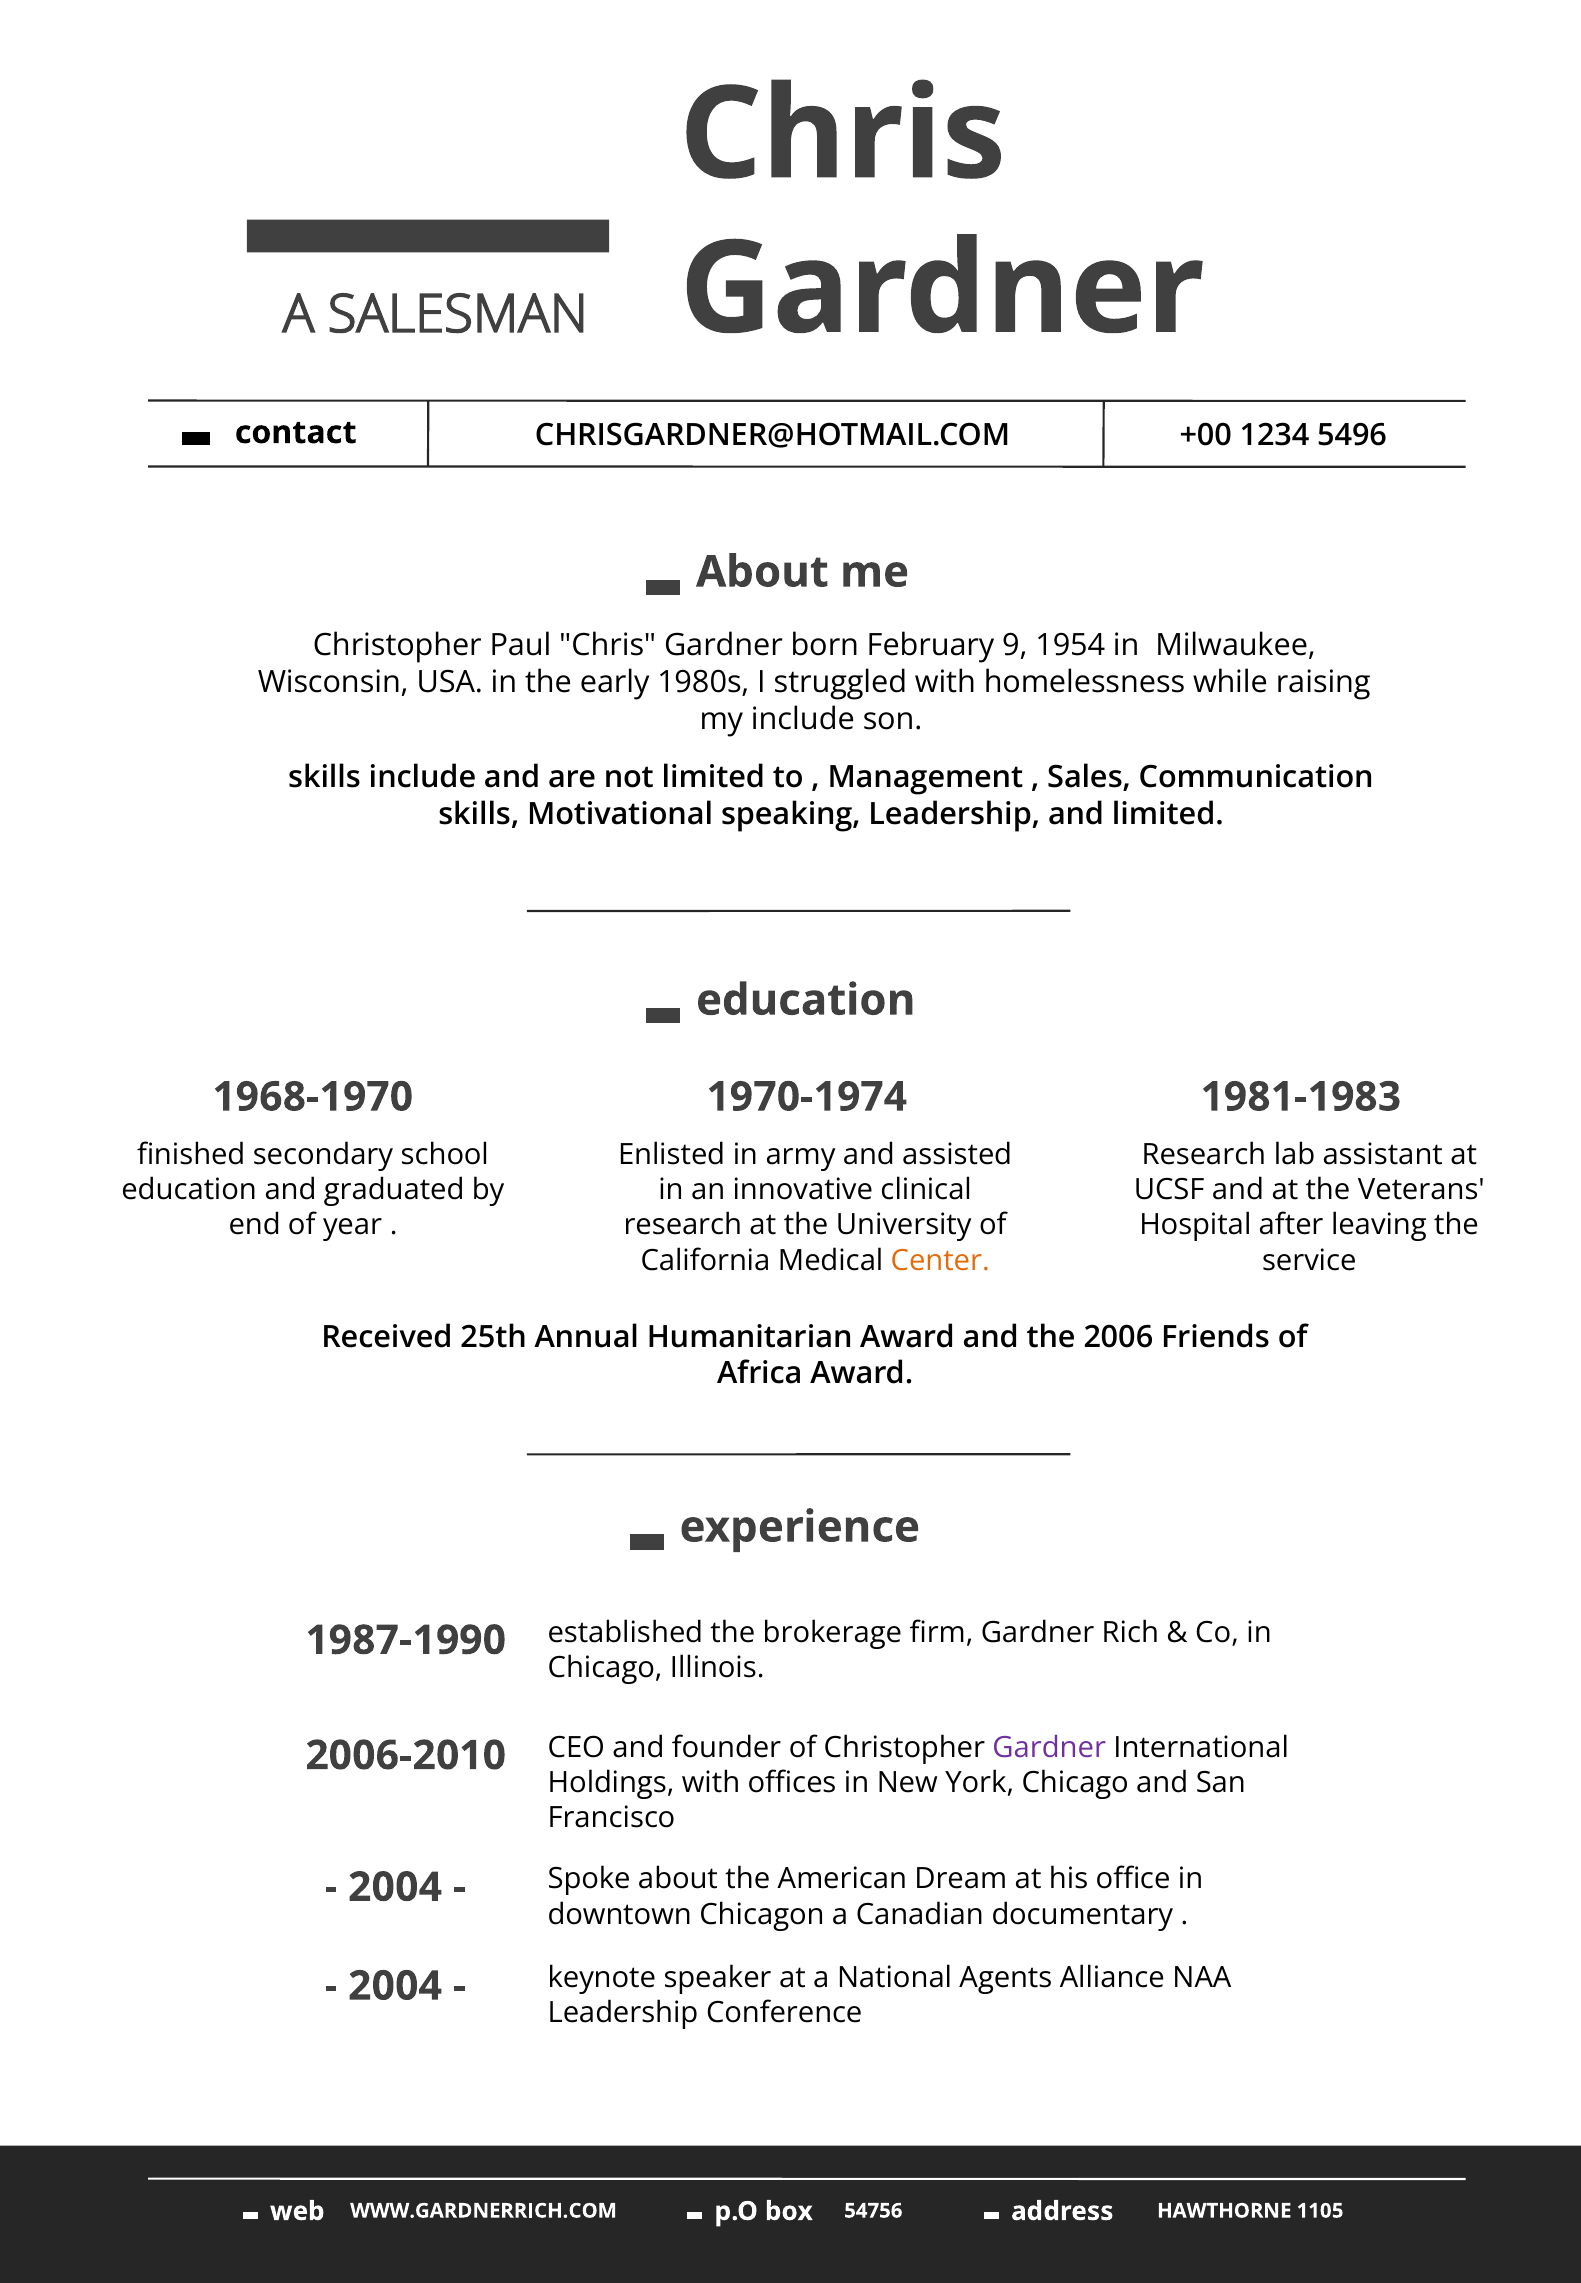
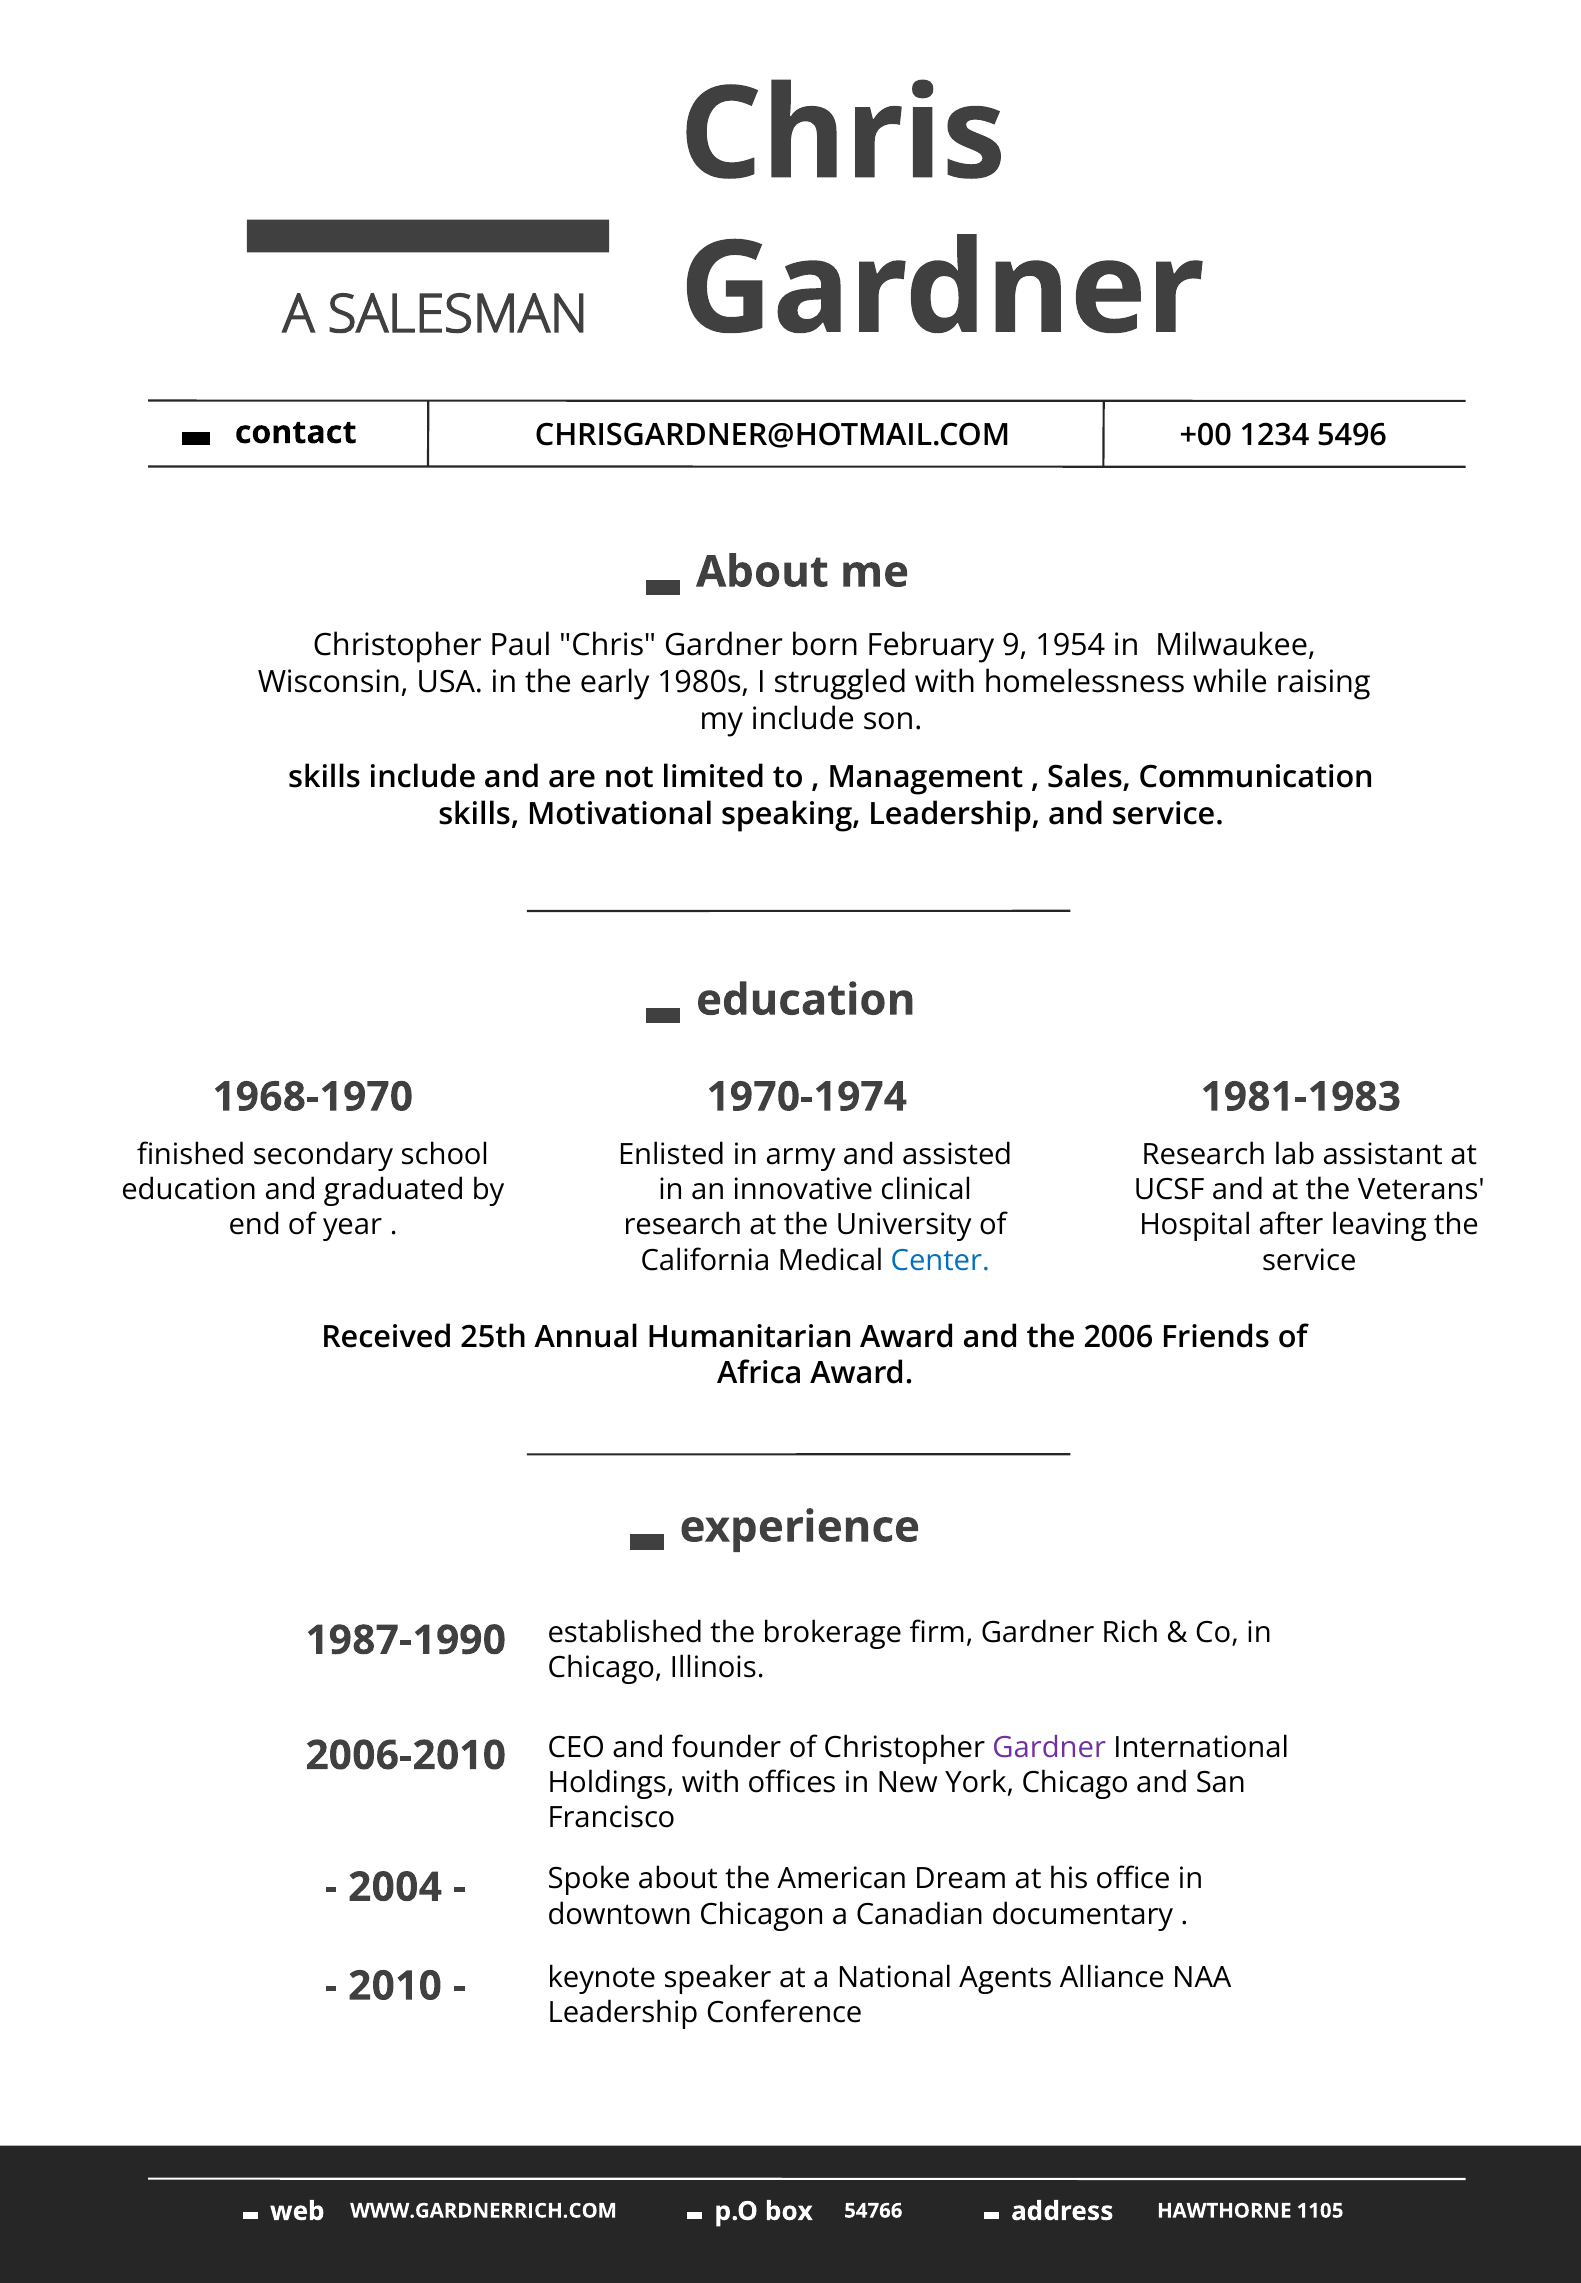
and limited: limited -> service (1168, 814)
Center colour: orange -> blue (940, 1261)
2004: 2004 -> 2010 (395, 1987)
54756: 54756 -> 54766 (873, 2212)
